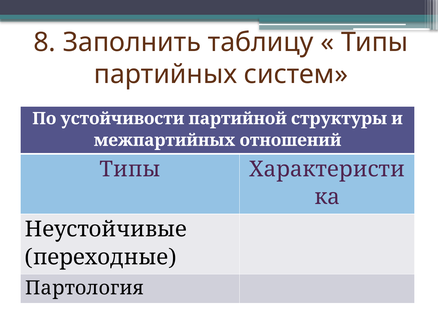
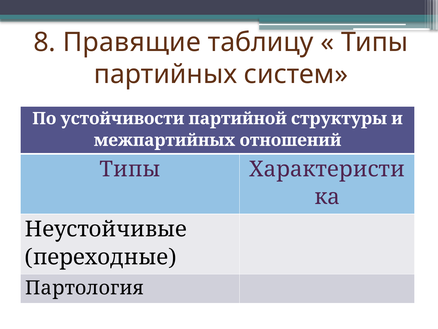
Заполнить: Заполнить -> Правящие (132, 42)
